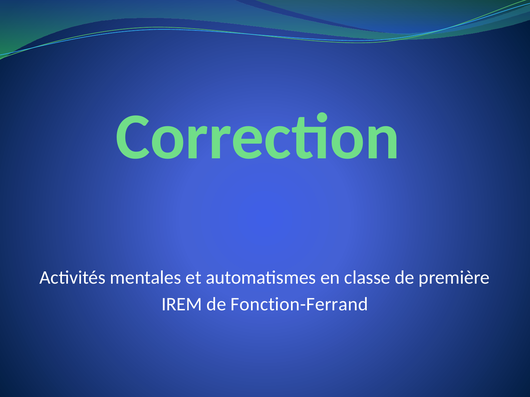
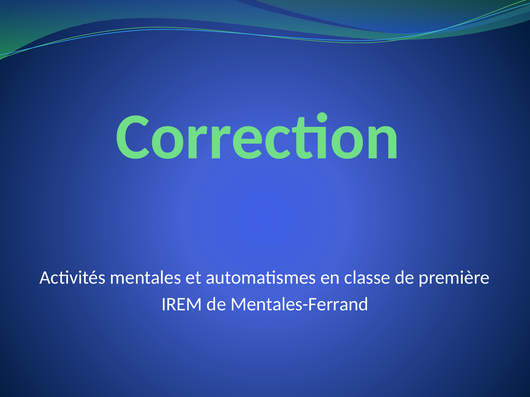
Fonction-Ferrand: Fonction-Ferrand -> Mentales-Ferrand (300, 305)
